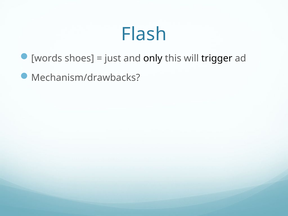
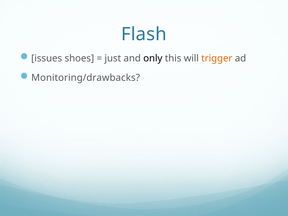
words: words -> issues (47, 58)
trigger colour: black -> orange (217, 58)
Mechanism/drawbacks: Mechanism/drawbacks -> Monitoring/drawbacks (86, 78)
